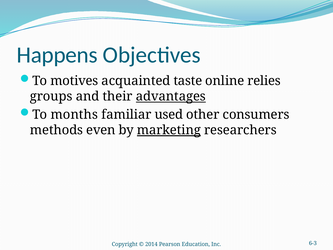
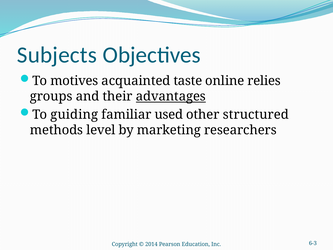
Happens: Happens -> Subjects (57, 55)
months: months -> guiding (74, 115)
consumers: consumers -> structured (256, 115)
even: even -> level (101, 130)
marketing underline: present -> none (169, 130)
